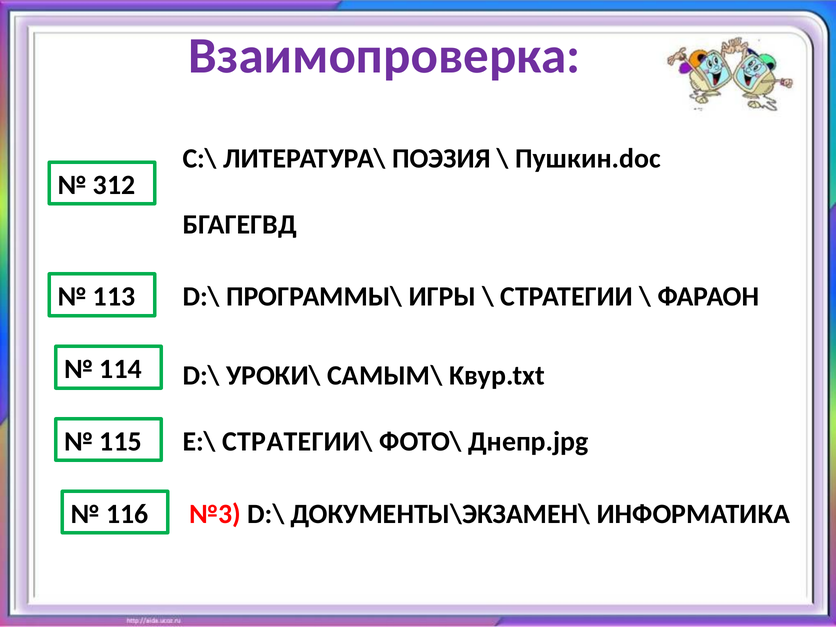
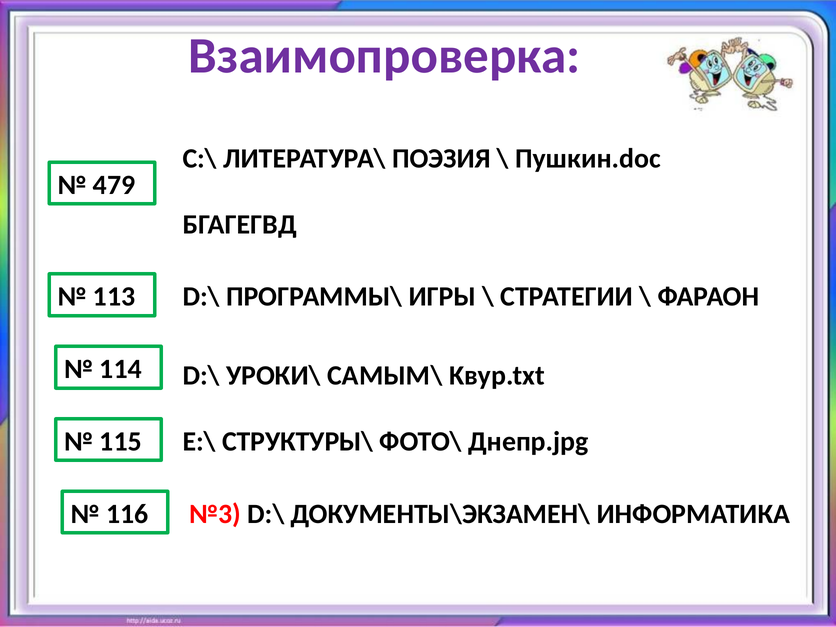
312: 312 -> 479 (114, 185)
СТРАТЕГИИ\: СТРАТЕГИИ\ -> СТРУКТУРЫ\ (298, 442)
